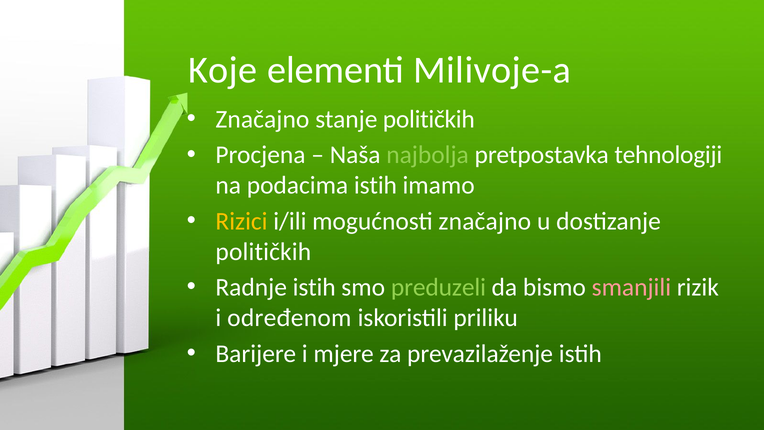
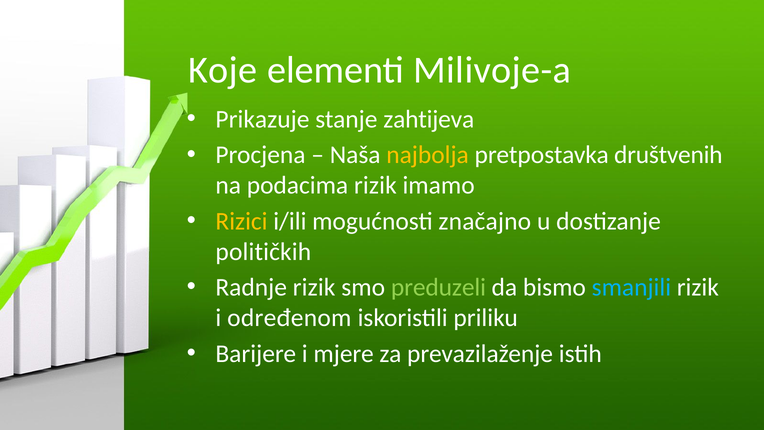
Značajno: Značajno -> Prikazuje (262, 119)
stanje političkih: političkih -> zahtijeva (429, 119)
najbolja colour: light green -> yellow (428, 155)
tehnologiji: tehnologiji -> društvenih (668, 155)
podacima istih: istih -> rizik (375, 185)
Radnje istih: istih -> rizik (314, 287)
smanjili colour: pink -> light blue (631, 287)
